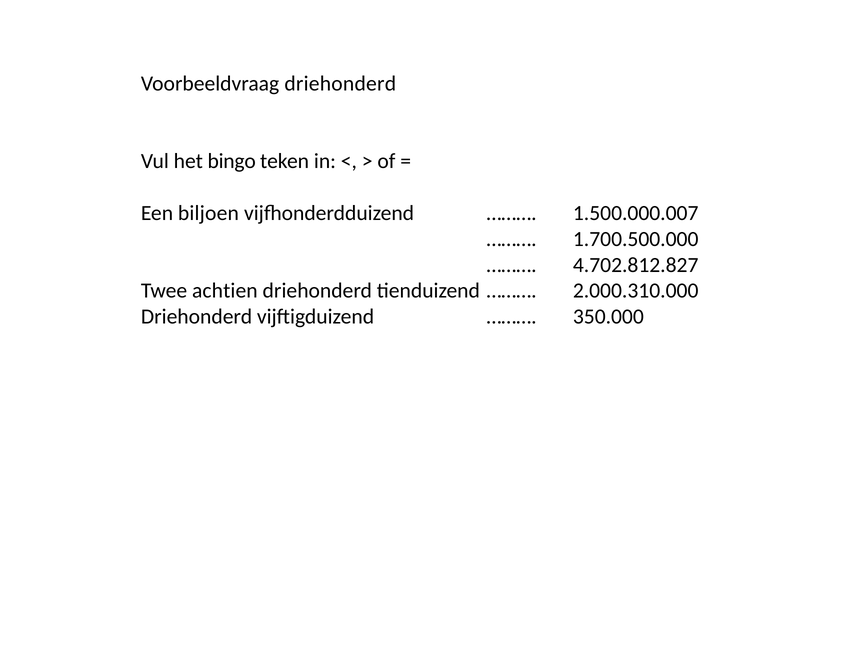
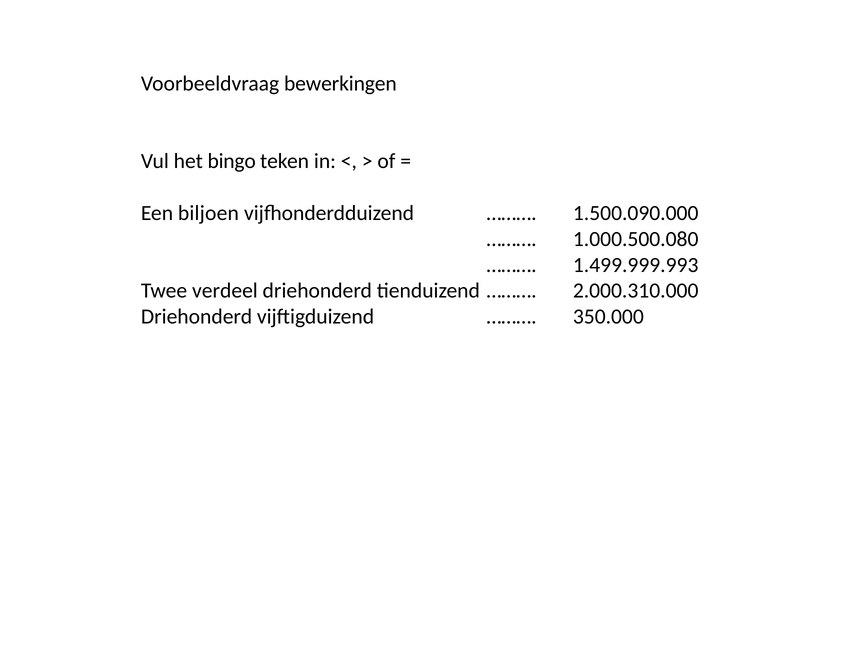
Voorbeeldvraag driehonderd: driehonderd -> bewerkingen (340, 83)
1.500.000.007: 1.500.000.007 -> 1.500.090.000 (636, 213)
1.700.500.000: 1.700.500.000 -> 1.000.500.080 (636, 239)
4.702.812.827: 4.702.812.827 -> 1.499.999.993 (636, 265)
achtien: achtien -> verdeel (225, 291)
